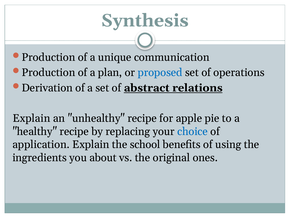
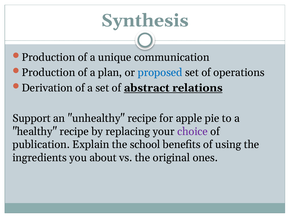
Explain: Explain -> Support (32, 118)
choice colour: blue -> purple (193, 131)
application: application -> publication (41, 144)
